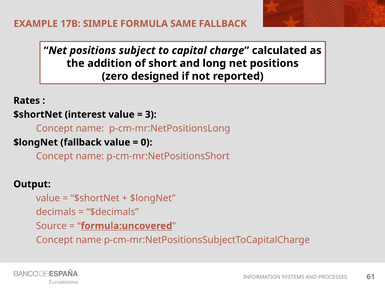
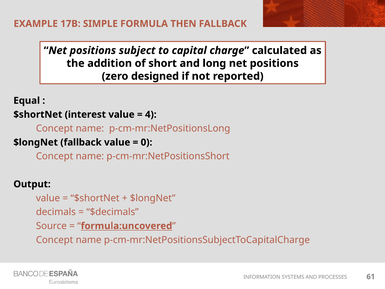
SAME: SAME -> THEN (183, 24)
Rates: Rates -> Equal (27, 101)
3: 3 -> 4 (151, 114)
